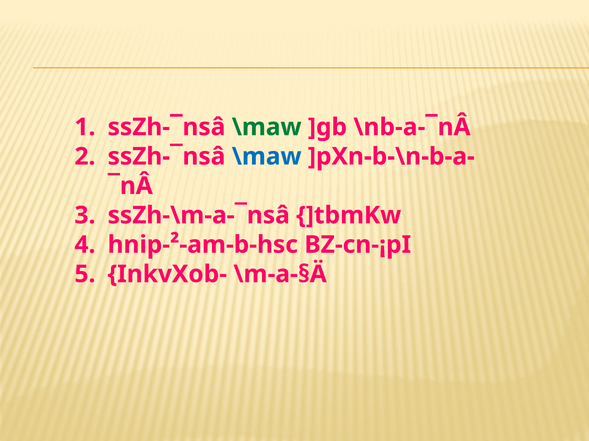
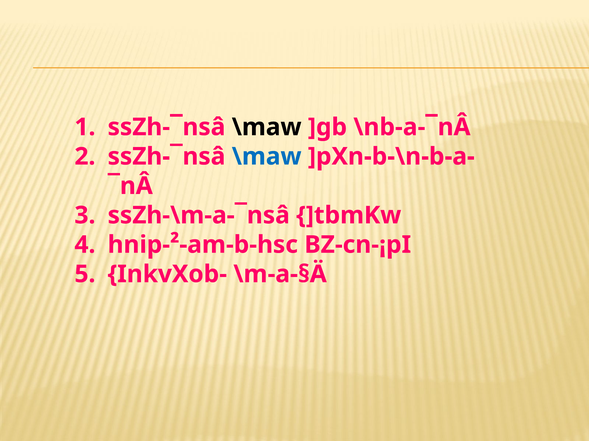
\maw colour: green -> black (267, 127)
